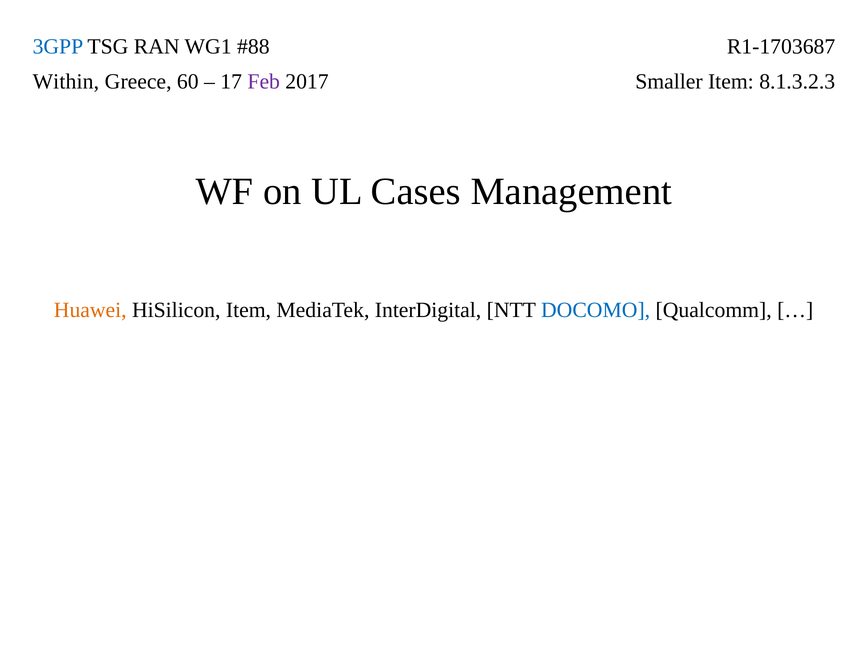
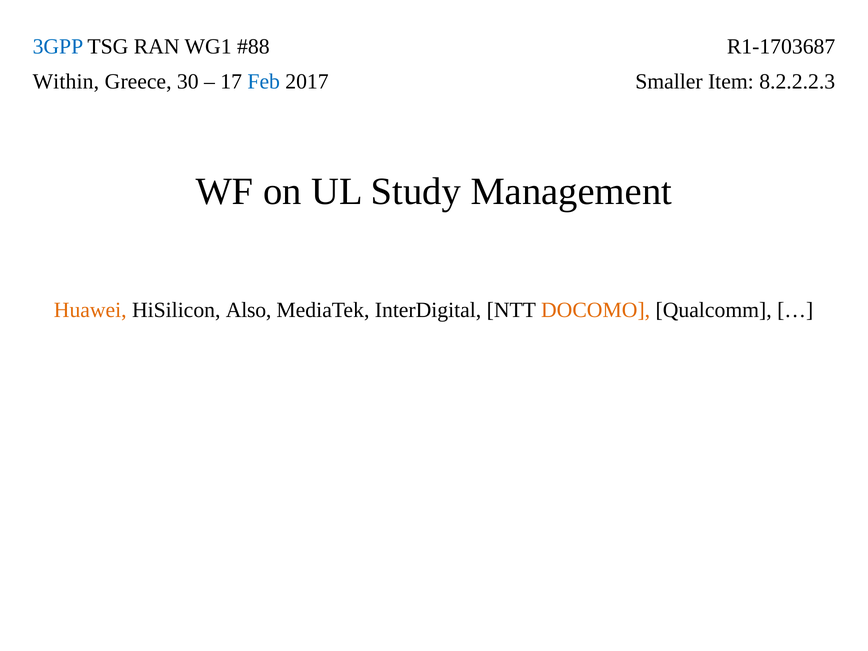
60: 60 -> 30 (188, 82)
Feb colour: purple -> blue (264, 82)
8.1.3.2.3: 8.1.3.2.3 -> 8.2.2.2.3 (797, 82)
Cases: Cases -> Study (416, 192)
HiSilicon Item: Item -> Also (249, 310)
DOCOMO colour: blue -> orange (596, 310)
